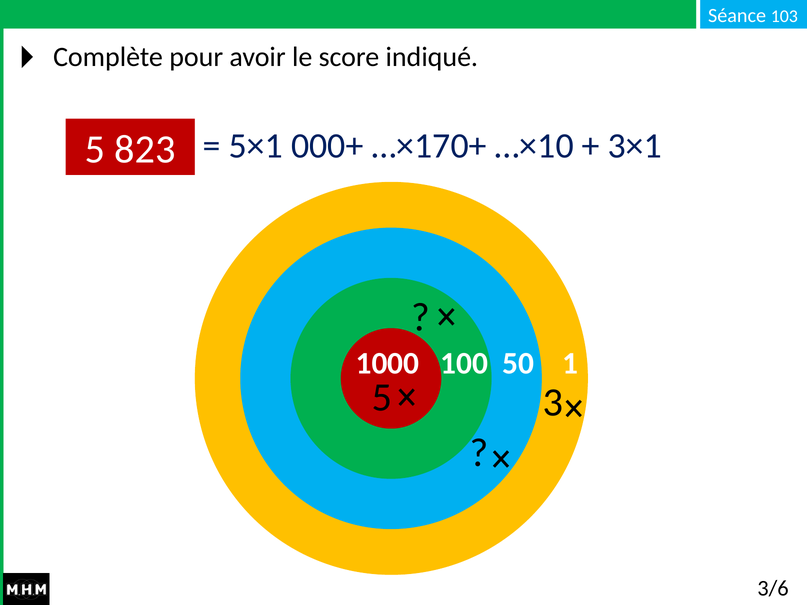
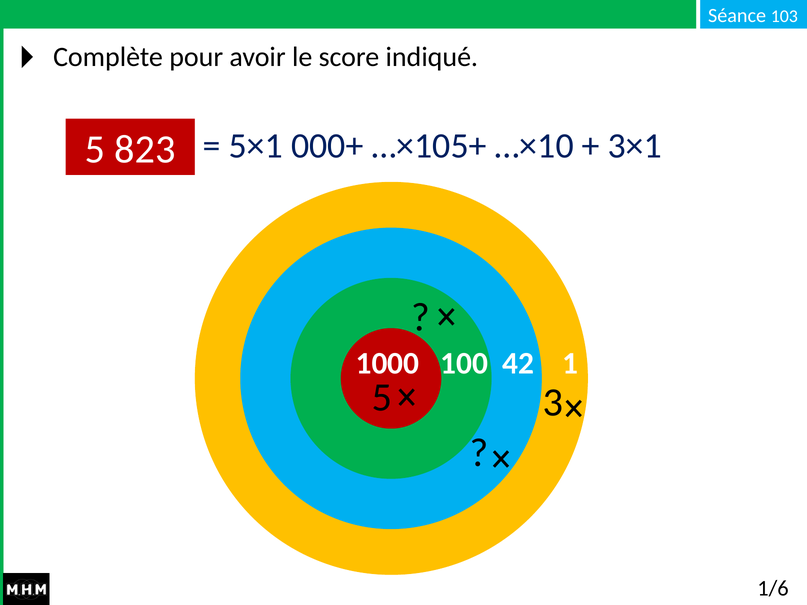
…×170+: …×170+ -> …×105+ (429, 146)
50: 50 -> 42 (518, 364)
3/6: 3/6 -> 1/6 (773, 589)
